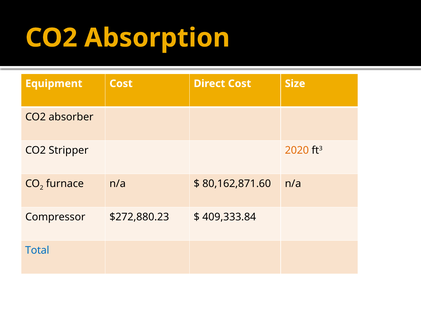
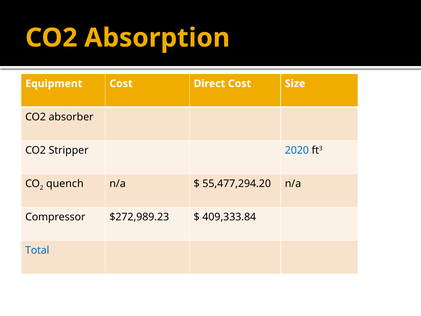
2020 colour: orange -> blue (297, 150)
furnace: furnace -> quench (65, 183)
80,162,871.60: 80,162,871.60 -> 55,477,294.20 (237, 183)
$272,880.23: $272,880.23 -> $272,989.23 (139, 217)
